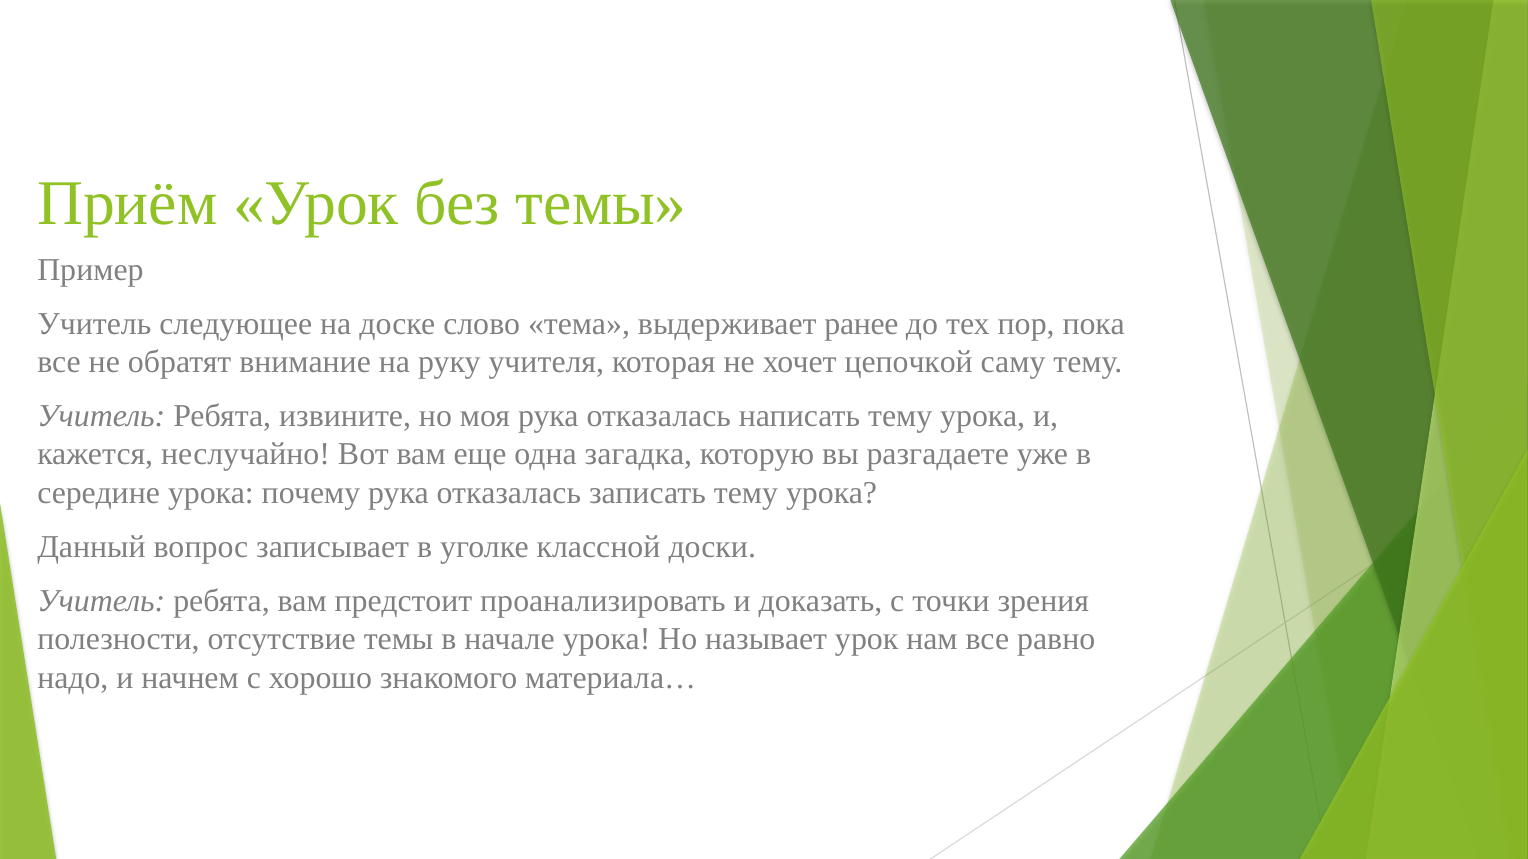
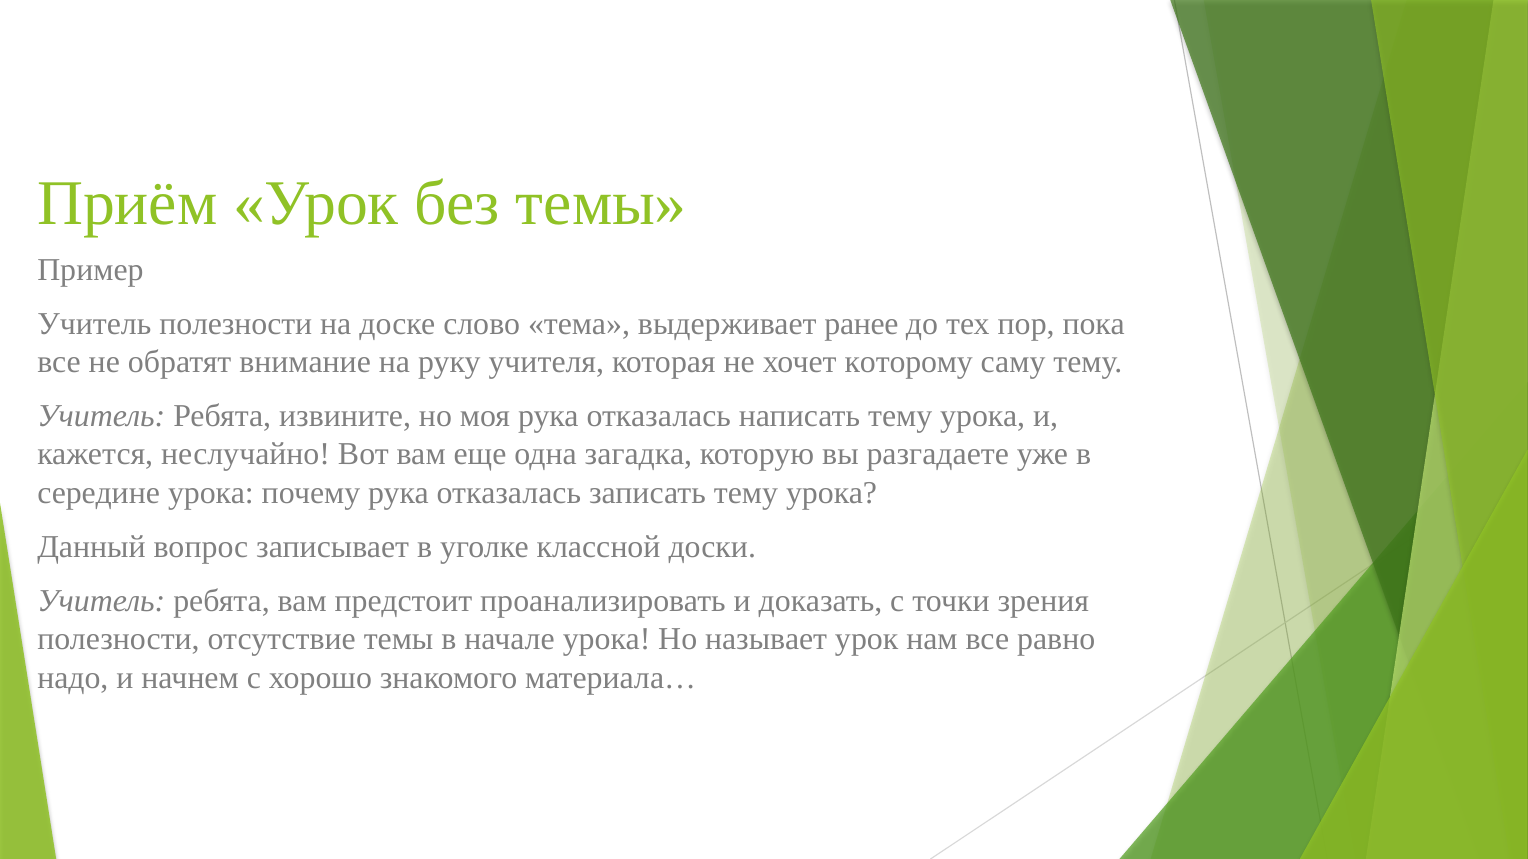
Учитель следующее: следующее -> полезности (236, 324)
цепочкой: цепочкой -> которому (909, 362)
